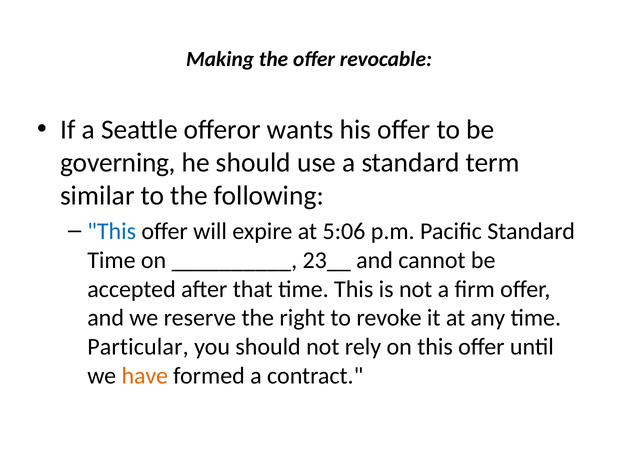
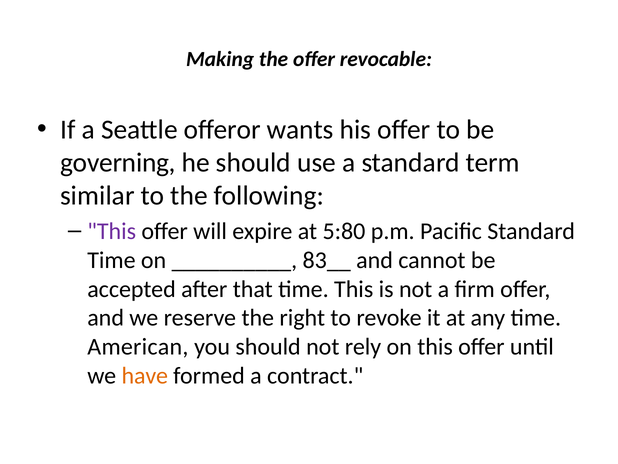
This colour: blue -> purple (112, 231)
5:06: 5:06 -> 5:80 (344, 231)
23__: 23__ -> 83__ (327, 260)
Particular: Particular -> American (138, 346)
